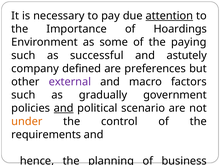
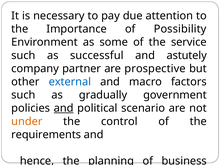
attention underline: present -> none (169, 16)
Hoardings: Hoardings -> Possibility (180, 29)
paying: paying -> service (189, 42)
defined: defined -> partner (82, 69)
preferences: preferences -> prospective (155, 69)
external colour: purple -> blue (70, 82)
